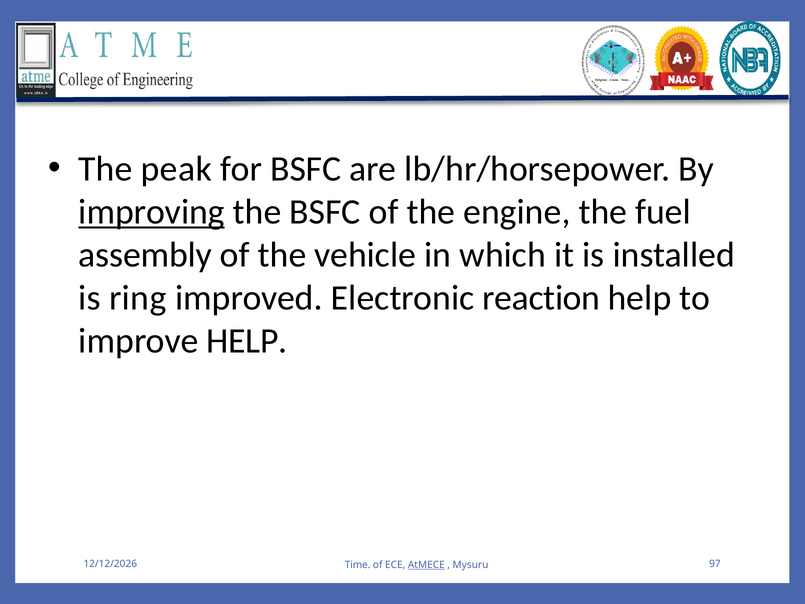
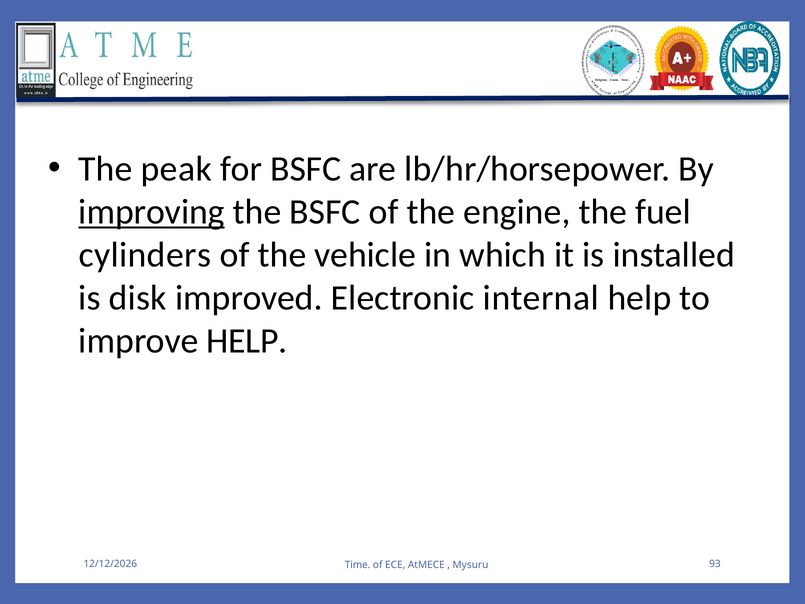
assembly: assembly -> cylinders (145, 255)
ring: ring -> disk (138, 298)
reaction: reaction -> internal (541, 298)
AtMECE underline: present -> none (426, 565)
97: 97 -> 93 (715, 564)
